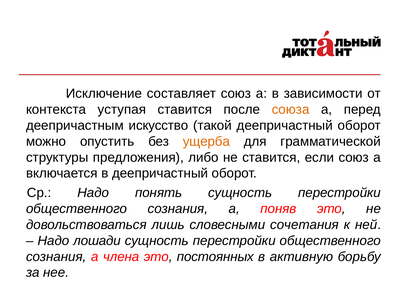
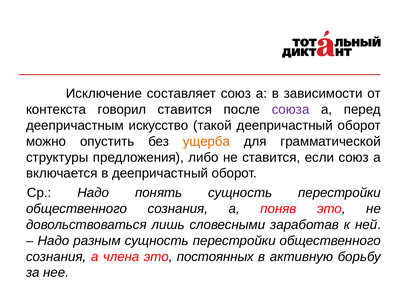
уступая: уступая -> говорил (122, 110)
союза colour: orange -> purple (291, 110)
сочетания: сочетания -> заработав (305, 225)
лошади: лошади -> разным (97, 241)
